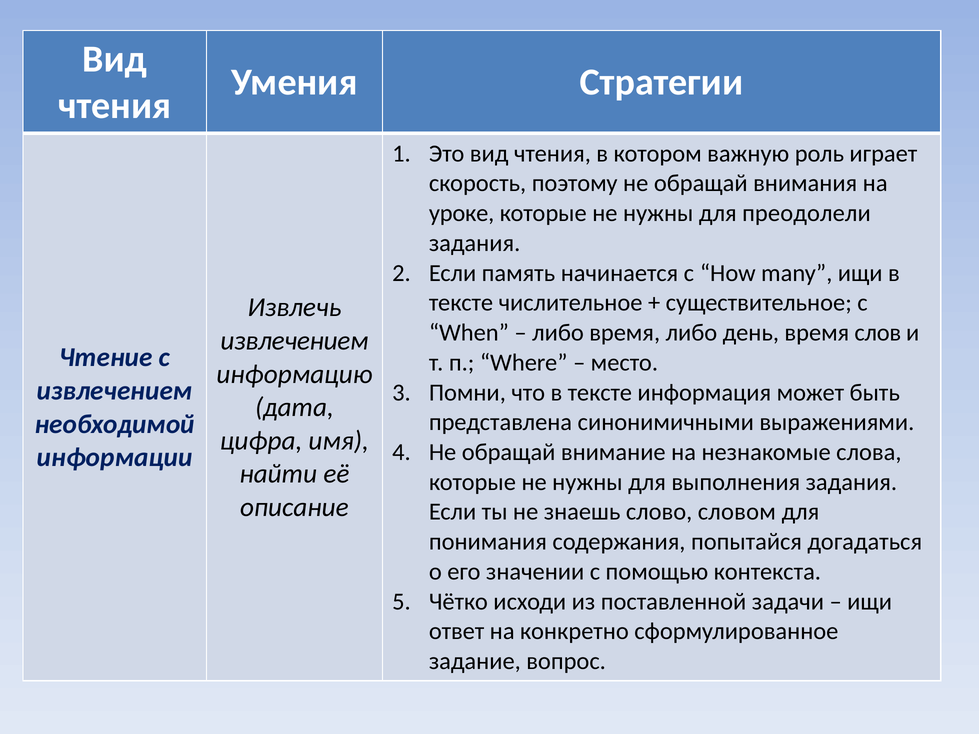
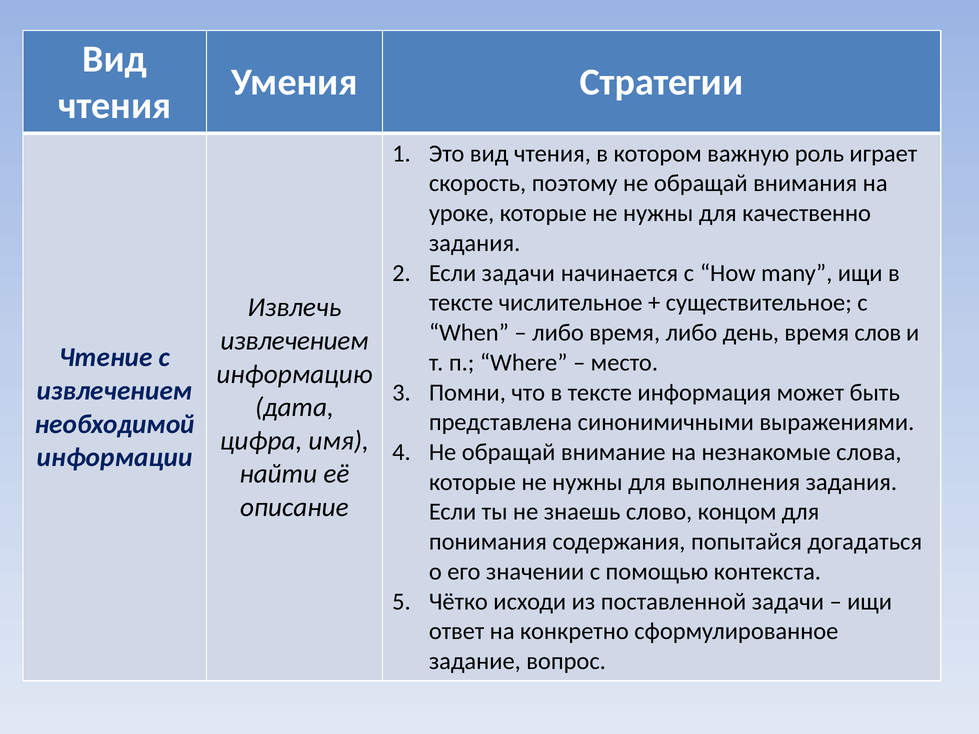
преодолели: преодолели -> качественно (807, 213)
Если память: память -> задачи (518, 273)
словом: словом -> концом (737, 512)
